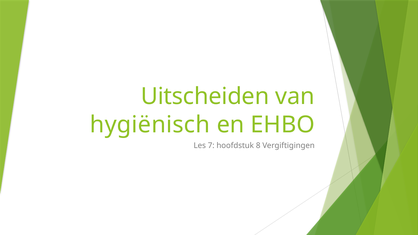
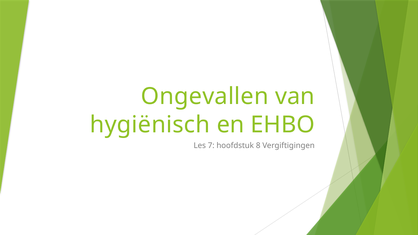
Uitscheiden: Uitscheiden -> Ongevallen (205, 97)
